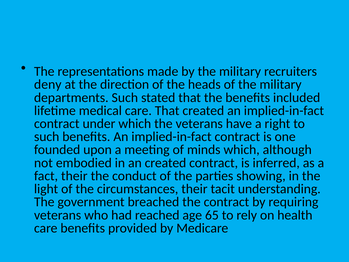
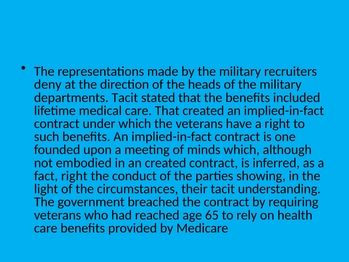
departments Such: Such -> Tacit (125, 97)
fact their: their -> right (74, 176)
